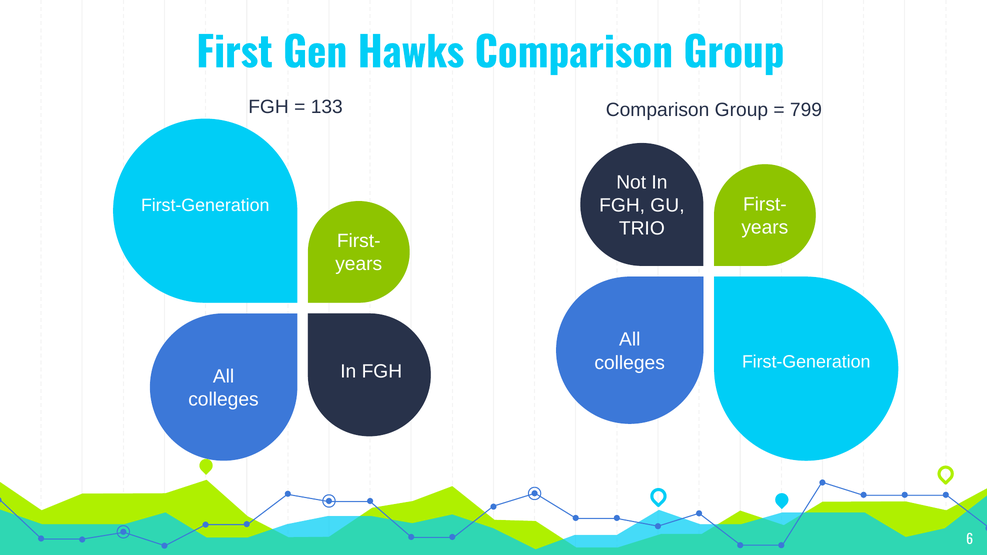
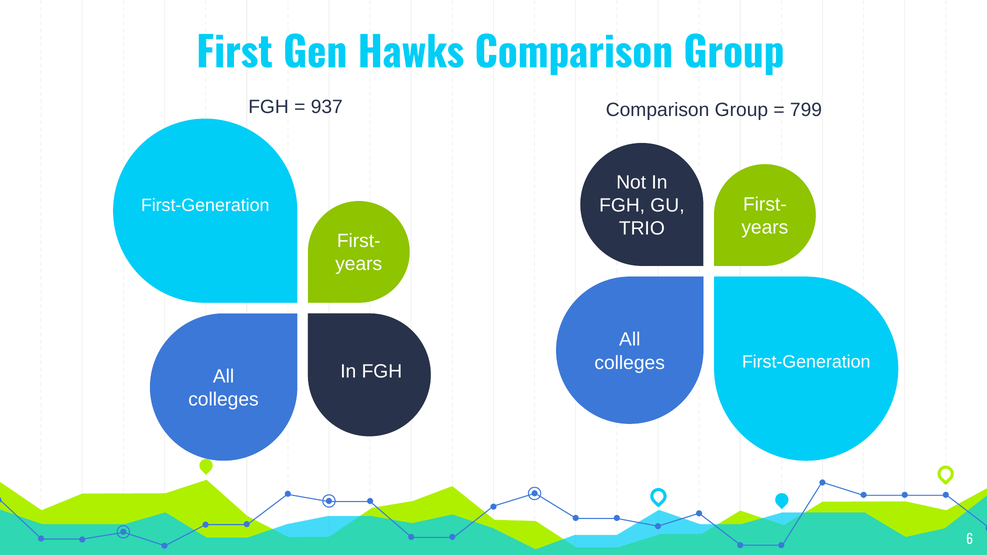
133: 133 -> 937 (327, 107)
